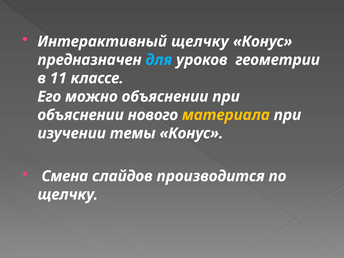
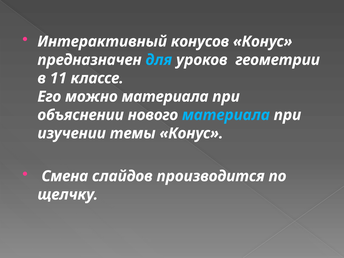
Интерактивный щелчку: щелчку -> конусов (200, 42)
можно объяснении: объяснении -> материала (165, 97)
материала colour: yellow -> light blue (226, 115)
